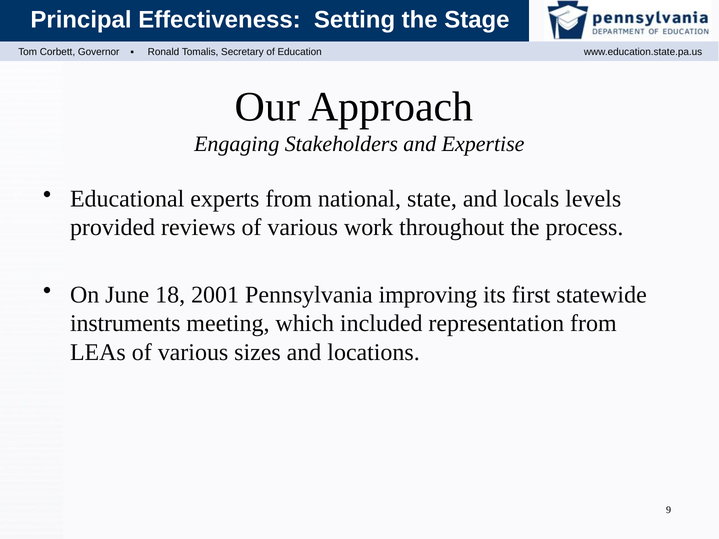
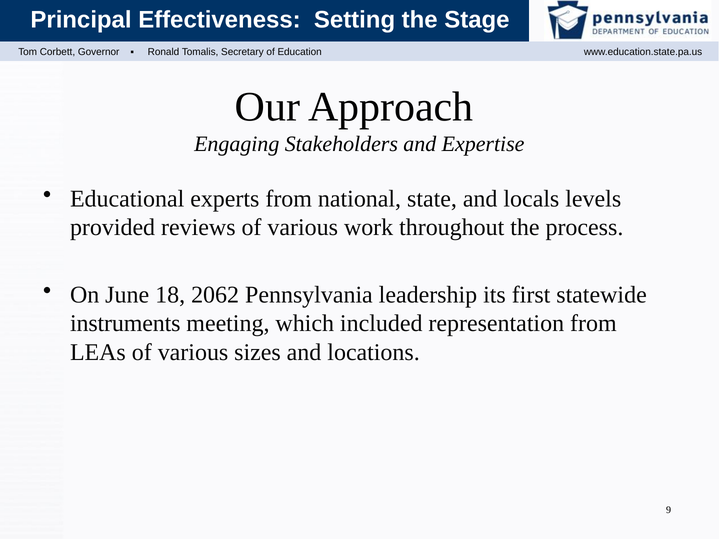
2001: 2001 -> 2062 (215, 295)
improving: improving -> leadership (428, 295)
